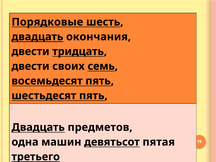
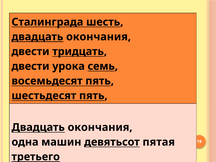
Порядковые: Порядковые -> Сталинграда (47, 22)
своих: своих -> урока (69, 66)
предметов: предметов -> окончания (100, 127)
